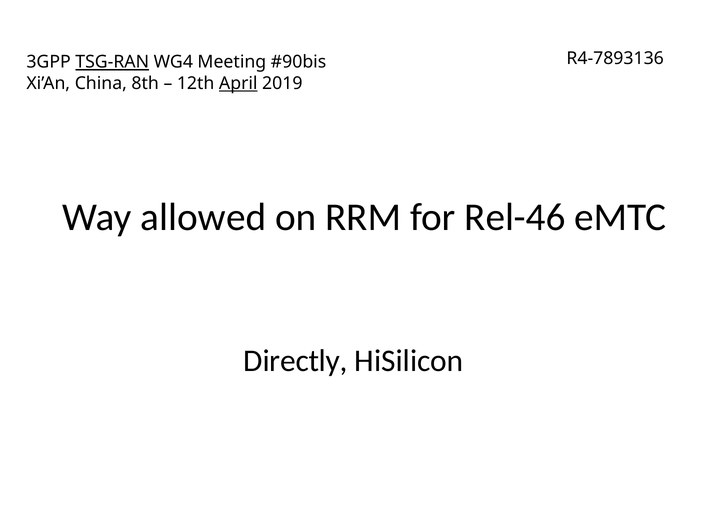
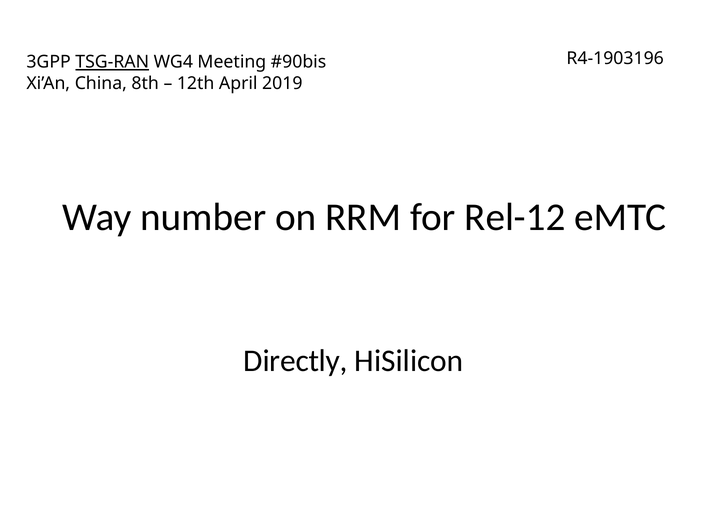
R4-7893136: R4-7893136 -> R4-1903196 (615, 58)
April underline: present -> none (238, 83)
allowed: allowed -> number (203, 217)
Rel-46: Rel-46 -> Rel-12 (515, 217)
